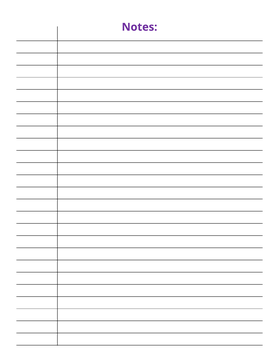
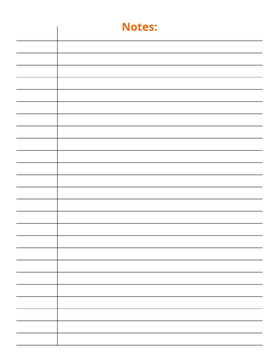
Notes colour: purple -> orange (139, 27)
